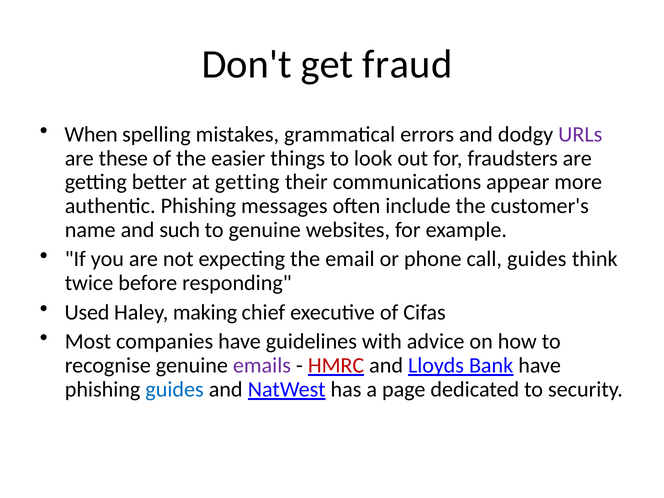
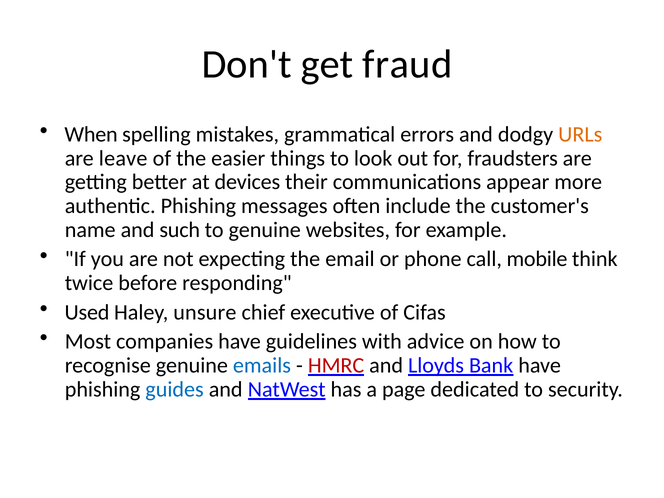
URLs colour: purple -> orange (580, 134)
these: these -> leave (123, 158)
at getting: getting -> devices (247, 182)
call guides: guides -> mobile (537, 259)
making: making -> unsure (205, 312)
emails colour: purple -> blue (262, 365)
